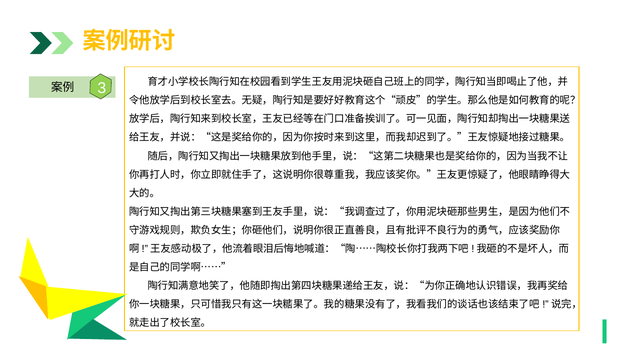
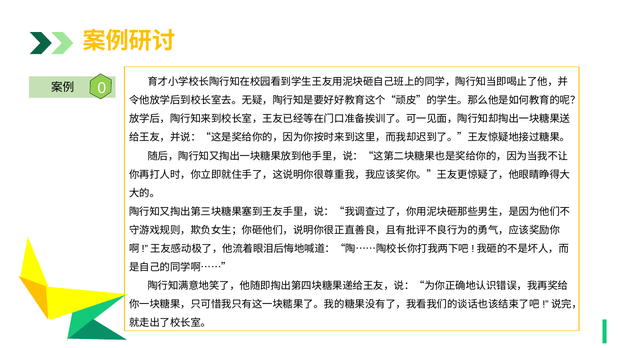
3: 3 -> 0 (102, 88)
